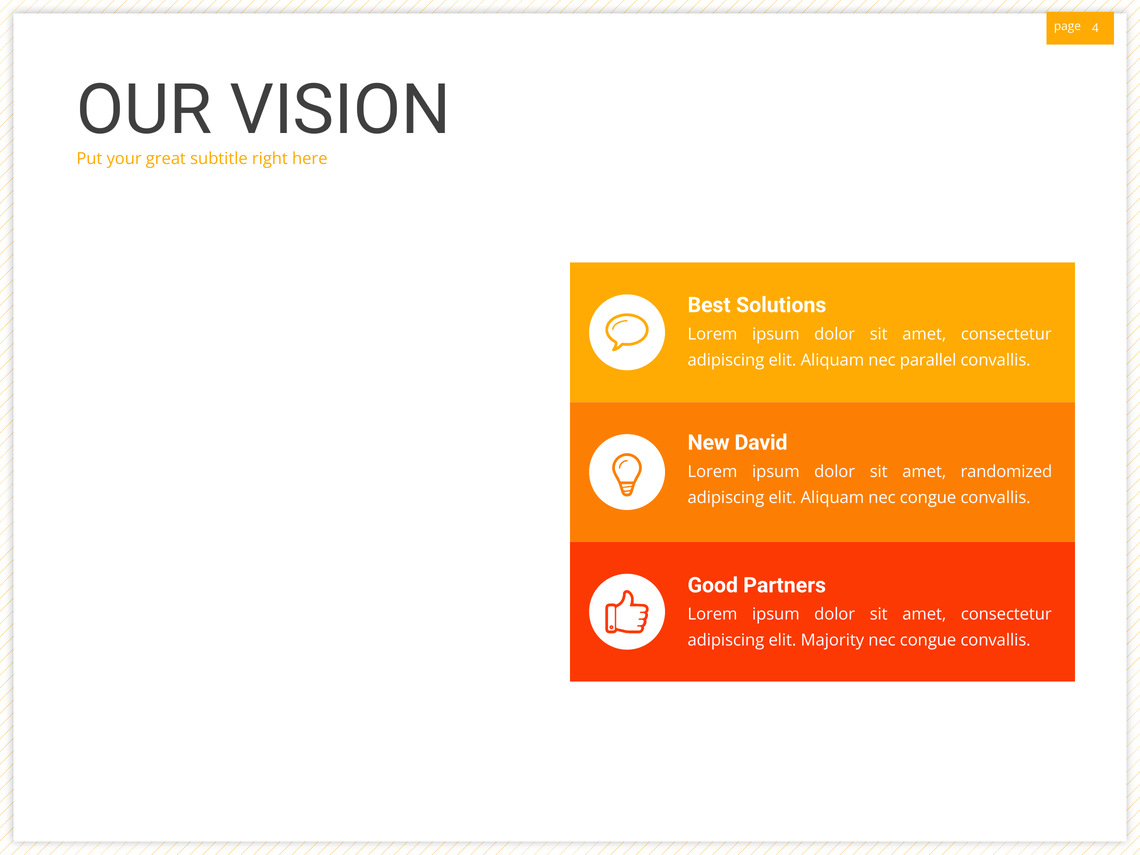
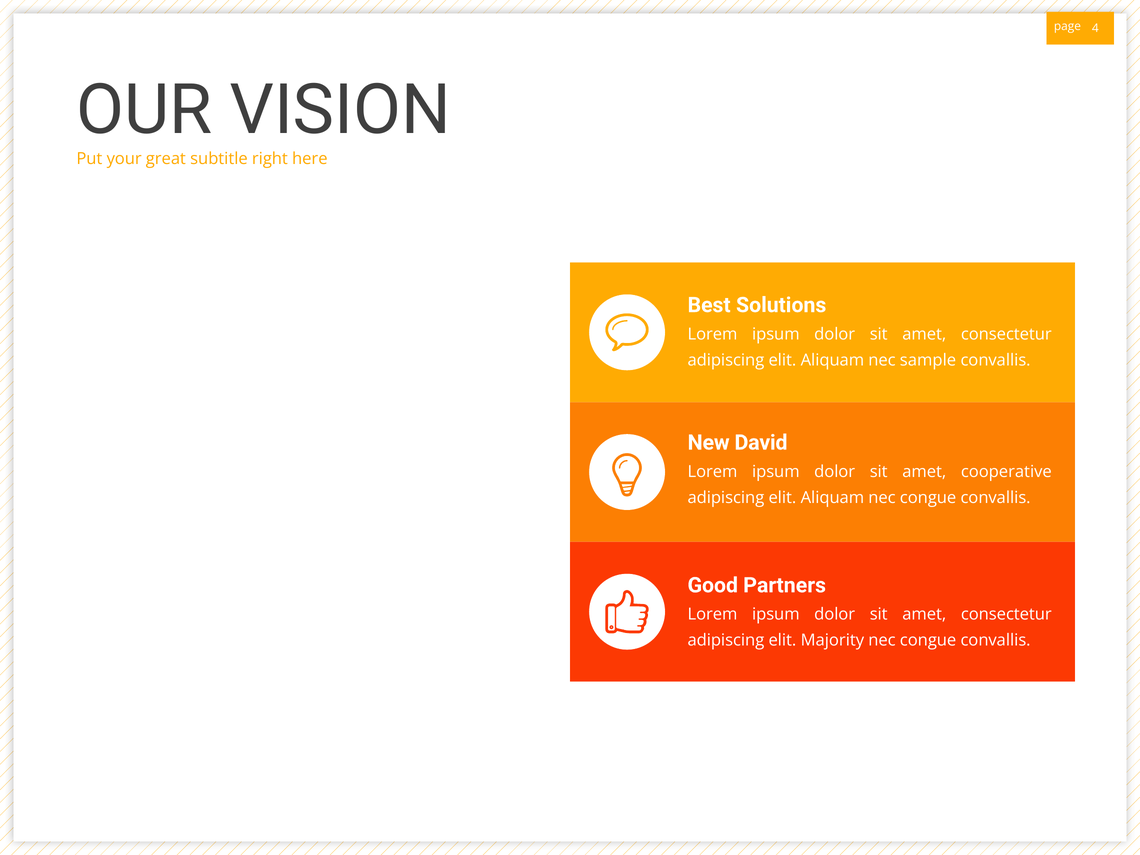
parallel: parallel -> sample (928, 360)
randomized: randomized -> cooperative (1006, 472)
